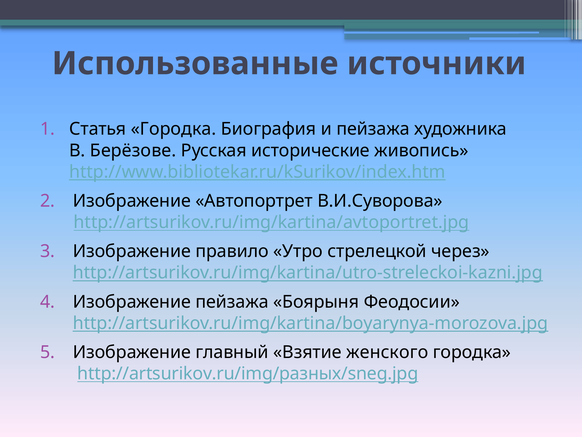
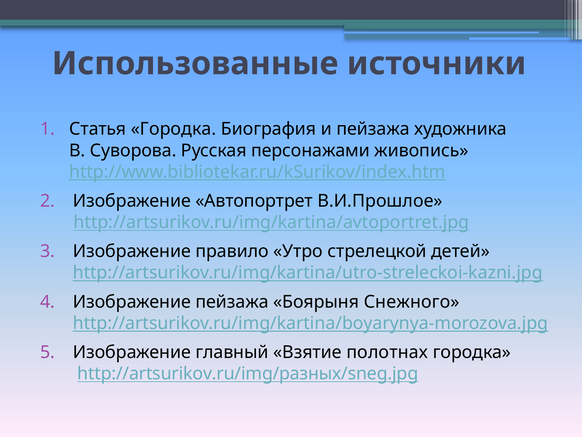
Берёзове: Берёзове -> Суворова (133, 150)
исторические: исторические -> персонажами (311, 150)
В.И.Суворова: В.И.Суворова -> В.И.Прошлое (380, 201)
через: через -> детей (460, 251)
Феодосии: Феодосии -> Снежного (412, 302)
женского: женского -> полотнах (387, 352)
